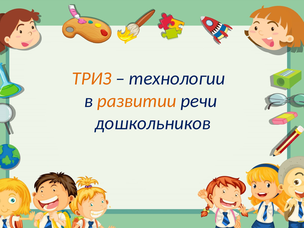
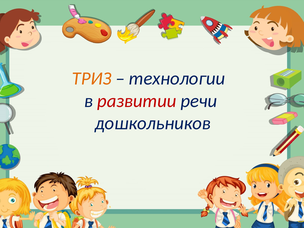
развитии colour: orange -> red (137, 101)
